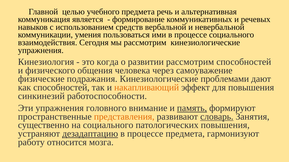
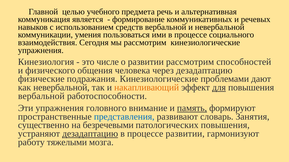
когда: когда -> числе (108, 62)
через самоуважение: самоуважение -> дезадаптацию (204, 71)
как способностей: способностей -> невербальной (61, 88)
для underline: none -> present (219, 88)
синкинезий: синкинезий -> вербальной (41, 96)
представления colour: orange -> blue (124, 117)
словарь underline: present -> none (217, 117)
на социального: социального -> безречевыми (108, 126)
процессе предмета: предмета -> развитии (185, 134)
относится: относится -> тяжелыми (67, 143)
